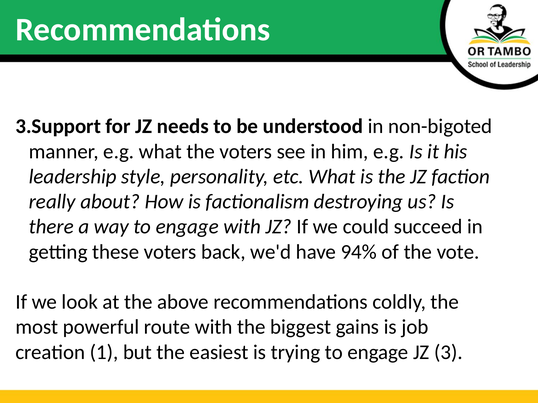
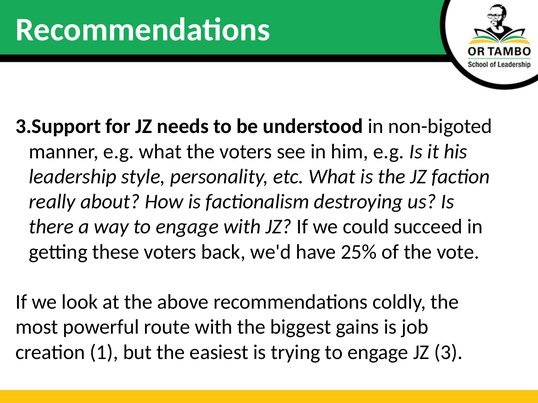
94%: 94% -> 25% (359, 252)
